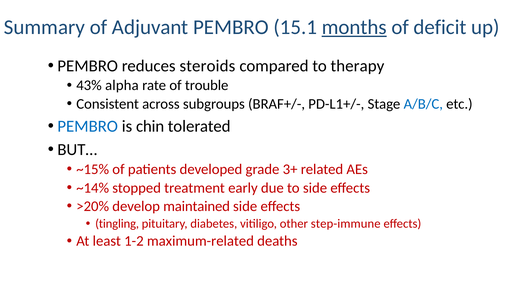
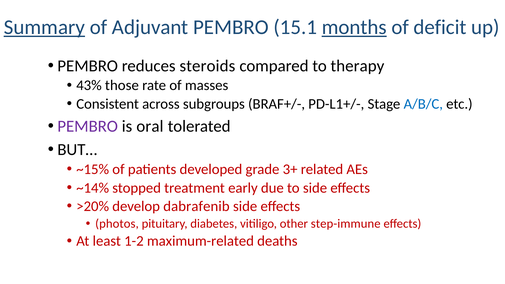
Summary underline: none -> present (44, 27)
alpha: alpha -> those (122, 85)
trouble: trouble -> masses (207, 85)
PEMBRO colour: blue -> purple (88, 126)
chin: chin -> oral (150, 126)
maintained: maintained -> dabrafenib (196, 206)
tingling: tingling -> photos (117, 224)
